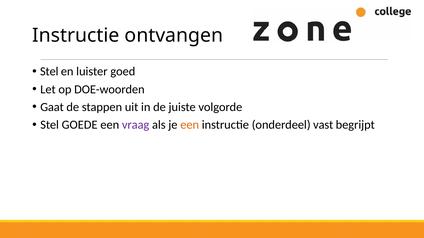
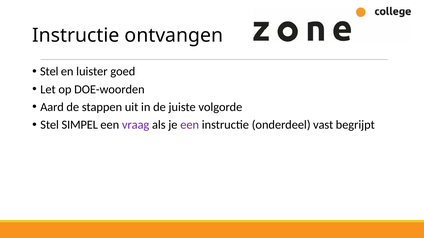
Gaat: Gaat -> Aard (52, 107)
GOEDE: GOEDE -> SIMPEL (80, 125)
een colour: orange -> purple (190, 125)
